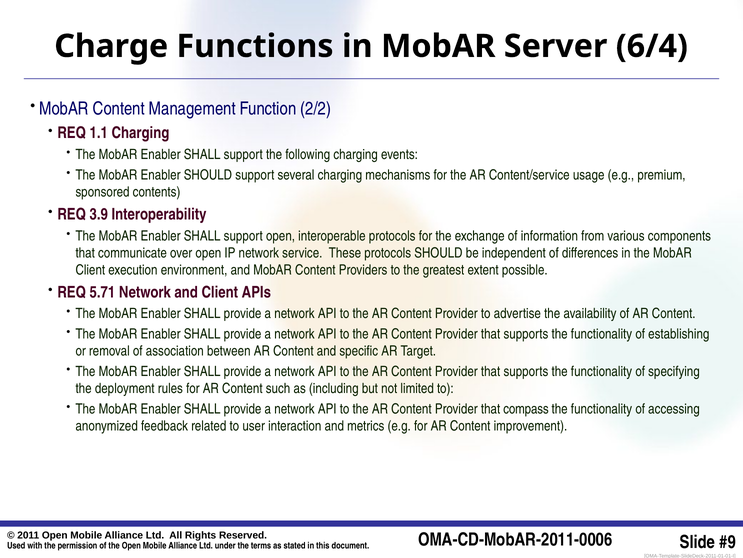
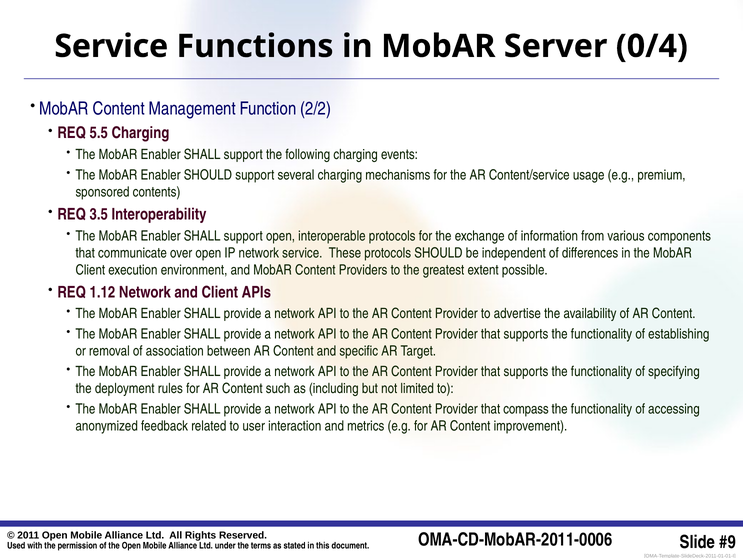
Charge: Charge -> Service (111, 46)
6/4: 6/4 -> 0/4 (652, 46)
1.1: 1.1 -> 5.5 (99, 133)
3.9: 3.9 -> 3.5 (99, 214)
5.71: 5.71 -> 1.12 (102, 292)
